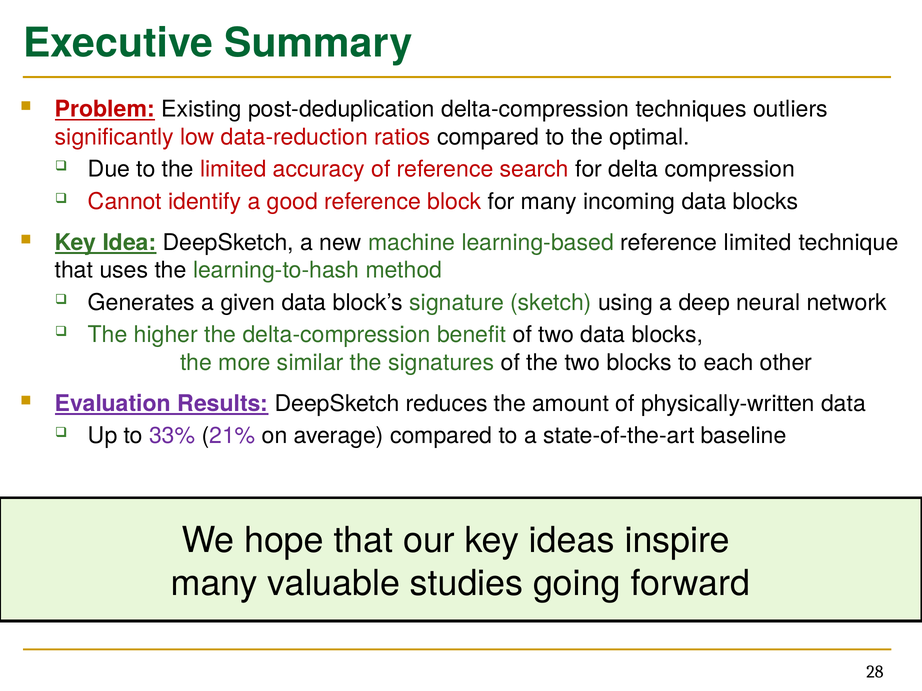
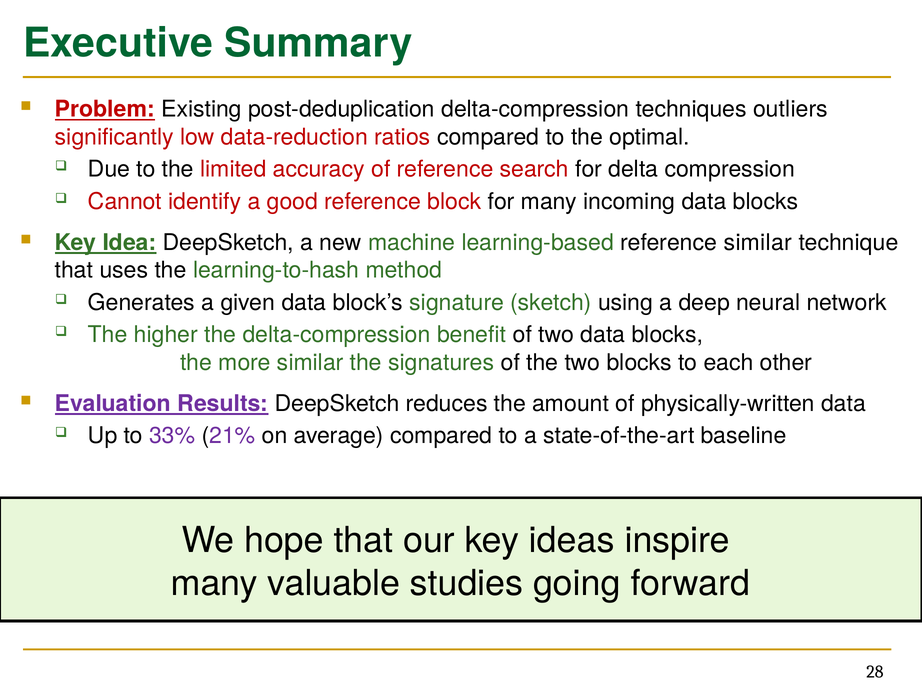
reference limited: limited -> similar (758, 243)
